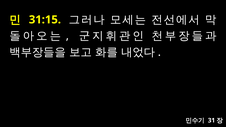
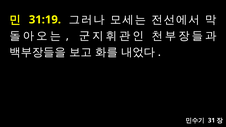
31:15: 31:15 -> 31:19 (45, 20)
